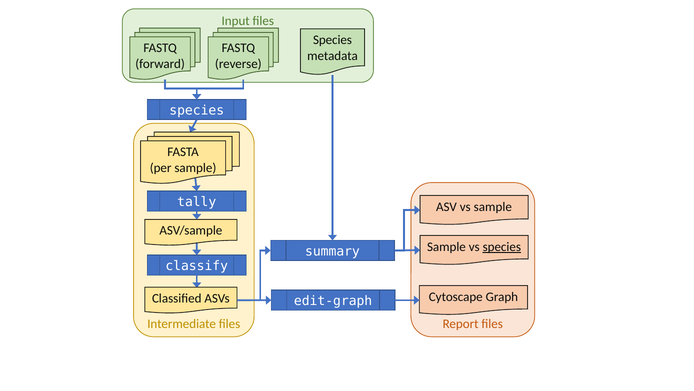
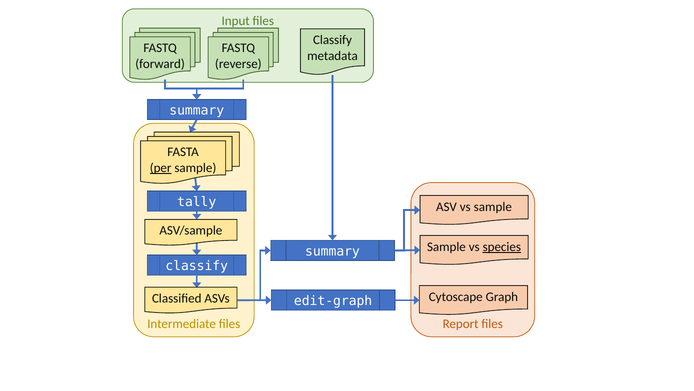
Species: Species -> Classify (332, 40)
species: species -> summary (197, 110)
per underline: none -> present (161, 167)
